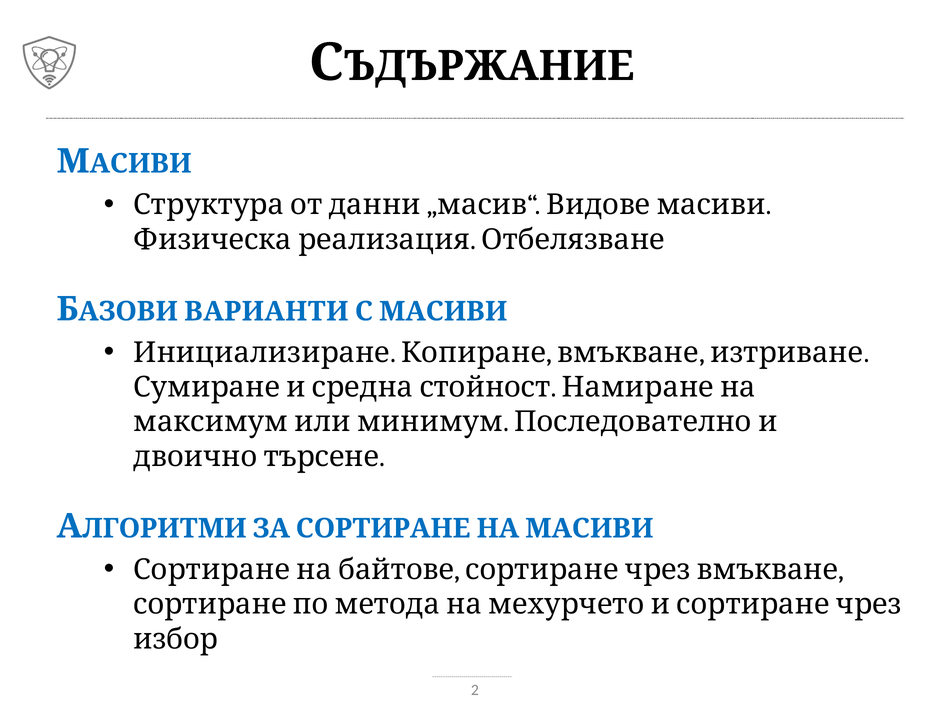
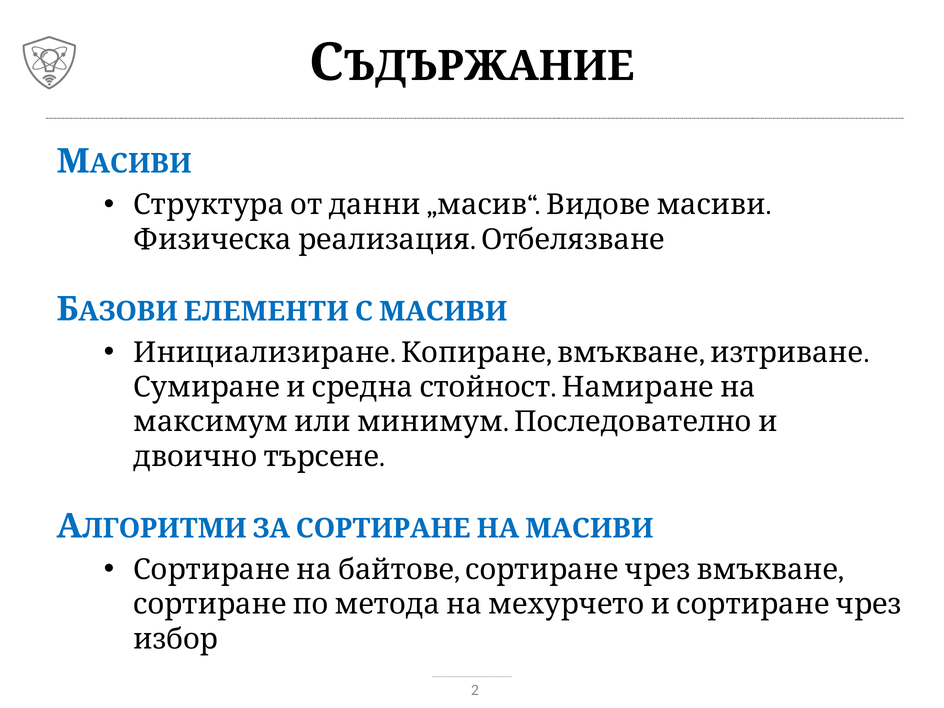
ВАРИАНТИ: ВАРИАНТИ -> ЕЛЕМЕНТИ (266, 311)
